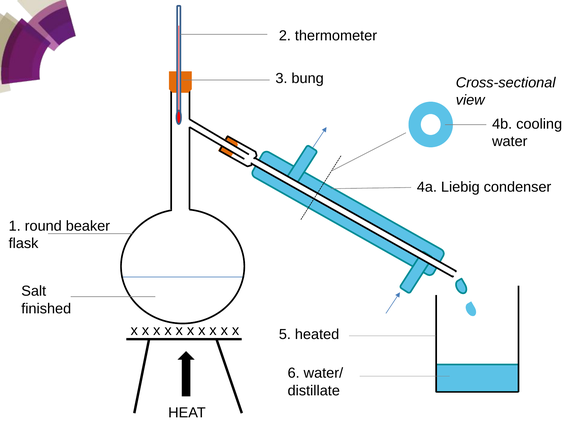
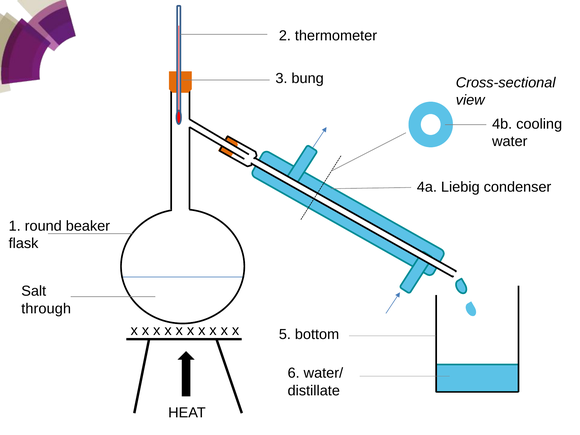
finished: finished -> through (46, 309)
heated: heated -> bottom (317, 335)
